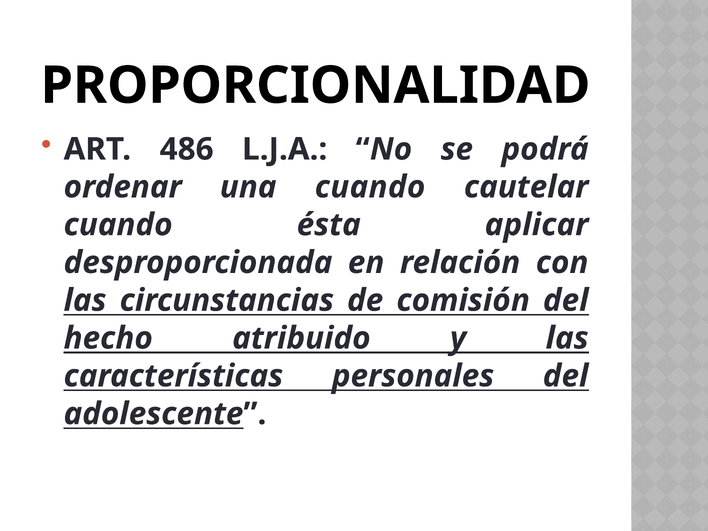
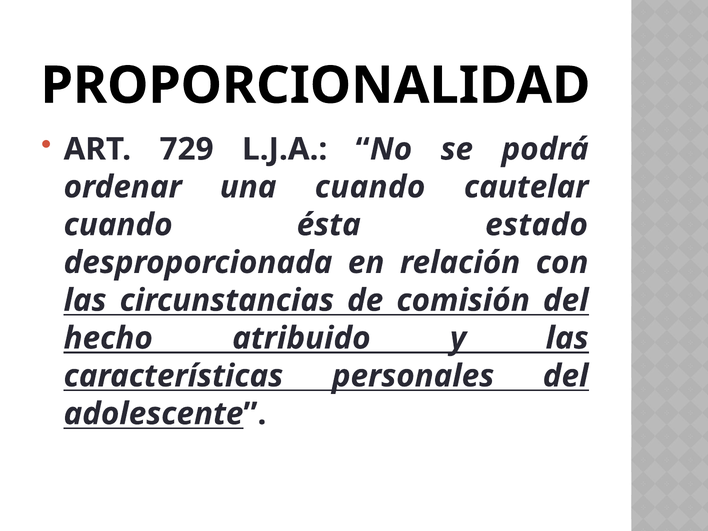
486: 486 -> 729 (187, 149)
aplicar: aplicar -> estado (537, 225)
